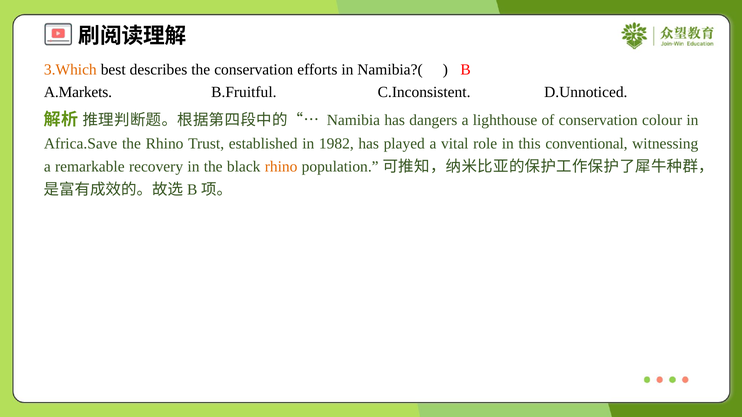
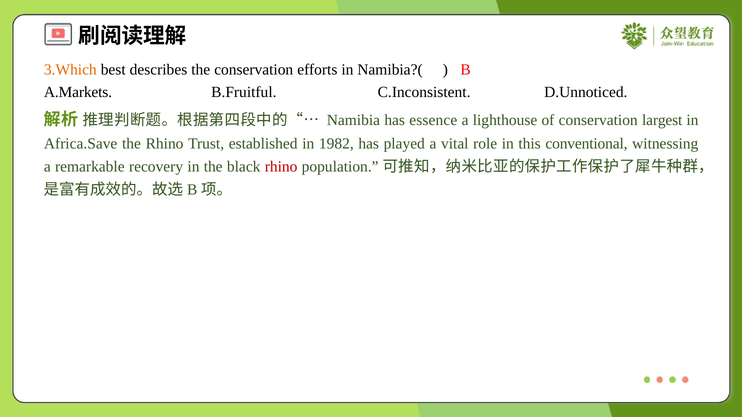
dangers: dangers -> essence (433, 120)
colour: colour -> largest (662, 120)
rhino colour: orange -> red (281, 167)
